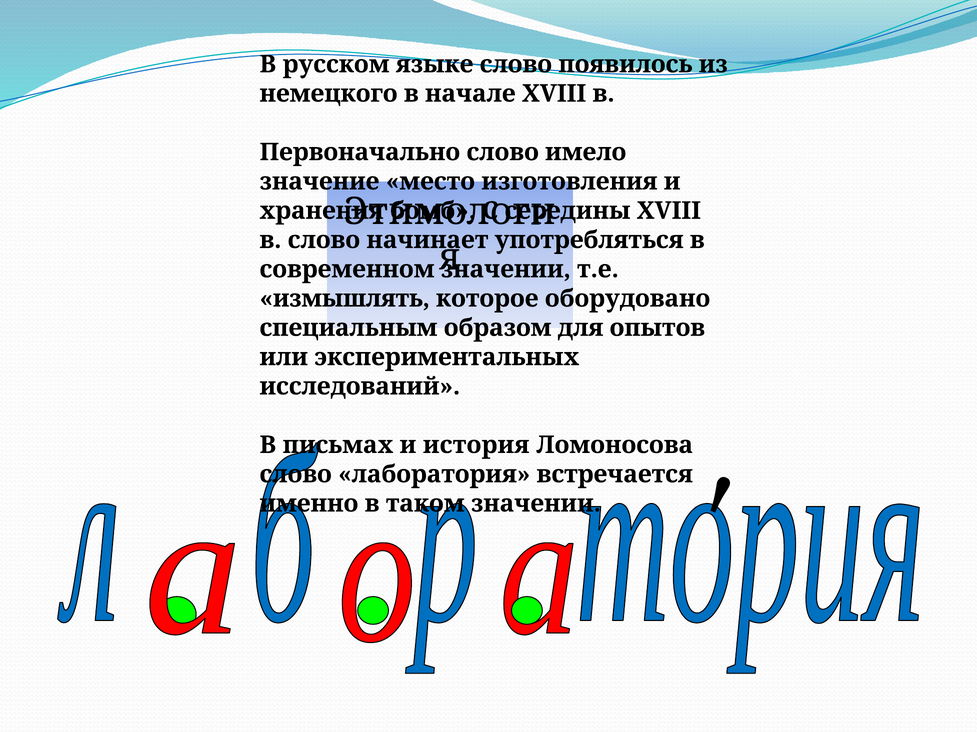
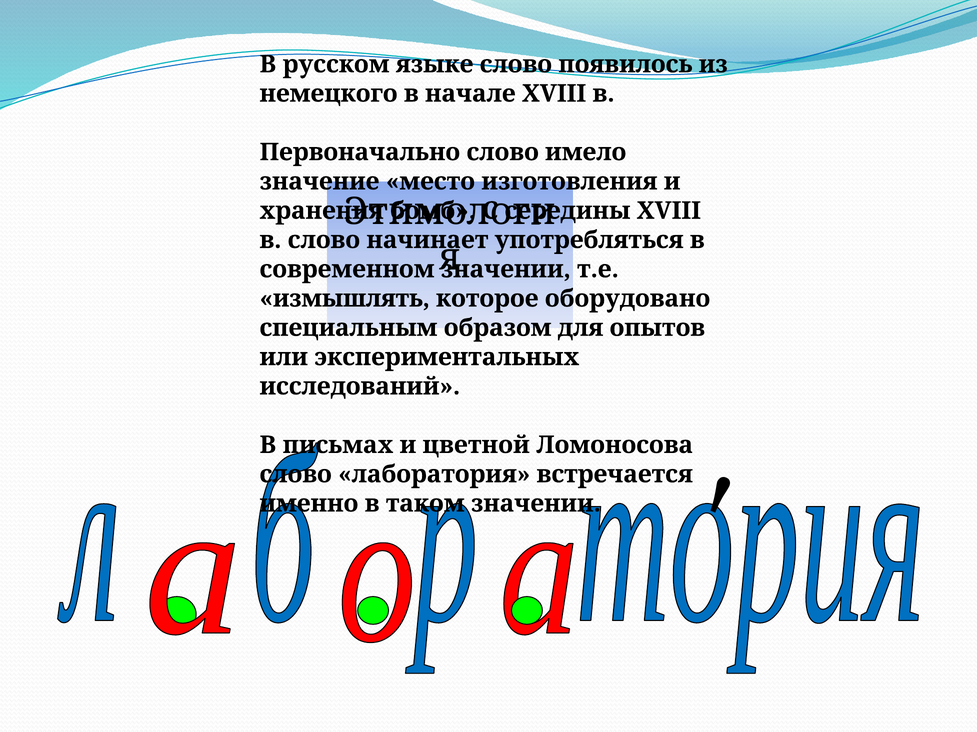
история: история -> цветной (476, 445)
